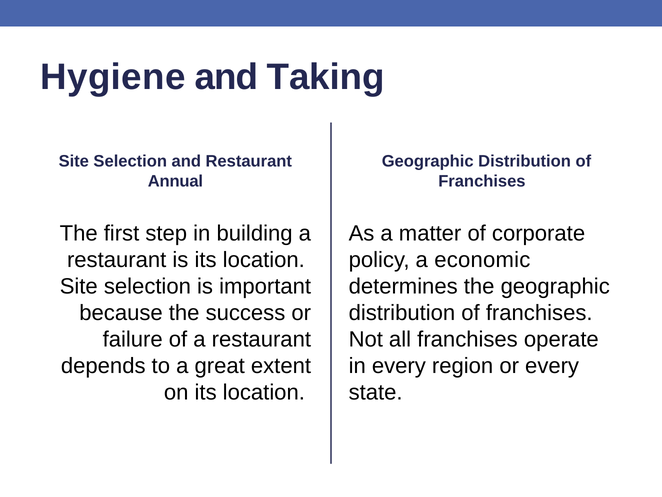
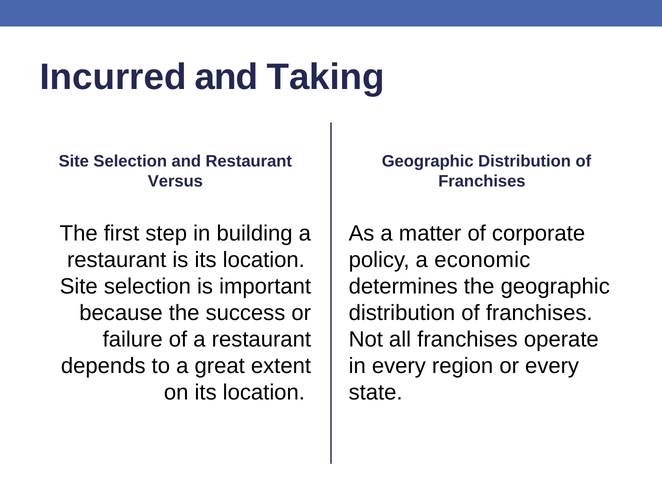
Hygiene: Hygiene -> Incurred (113, 77)
Annual: Annual -> Versus (175, 181)
